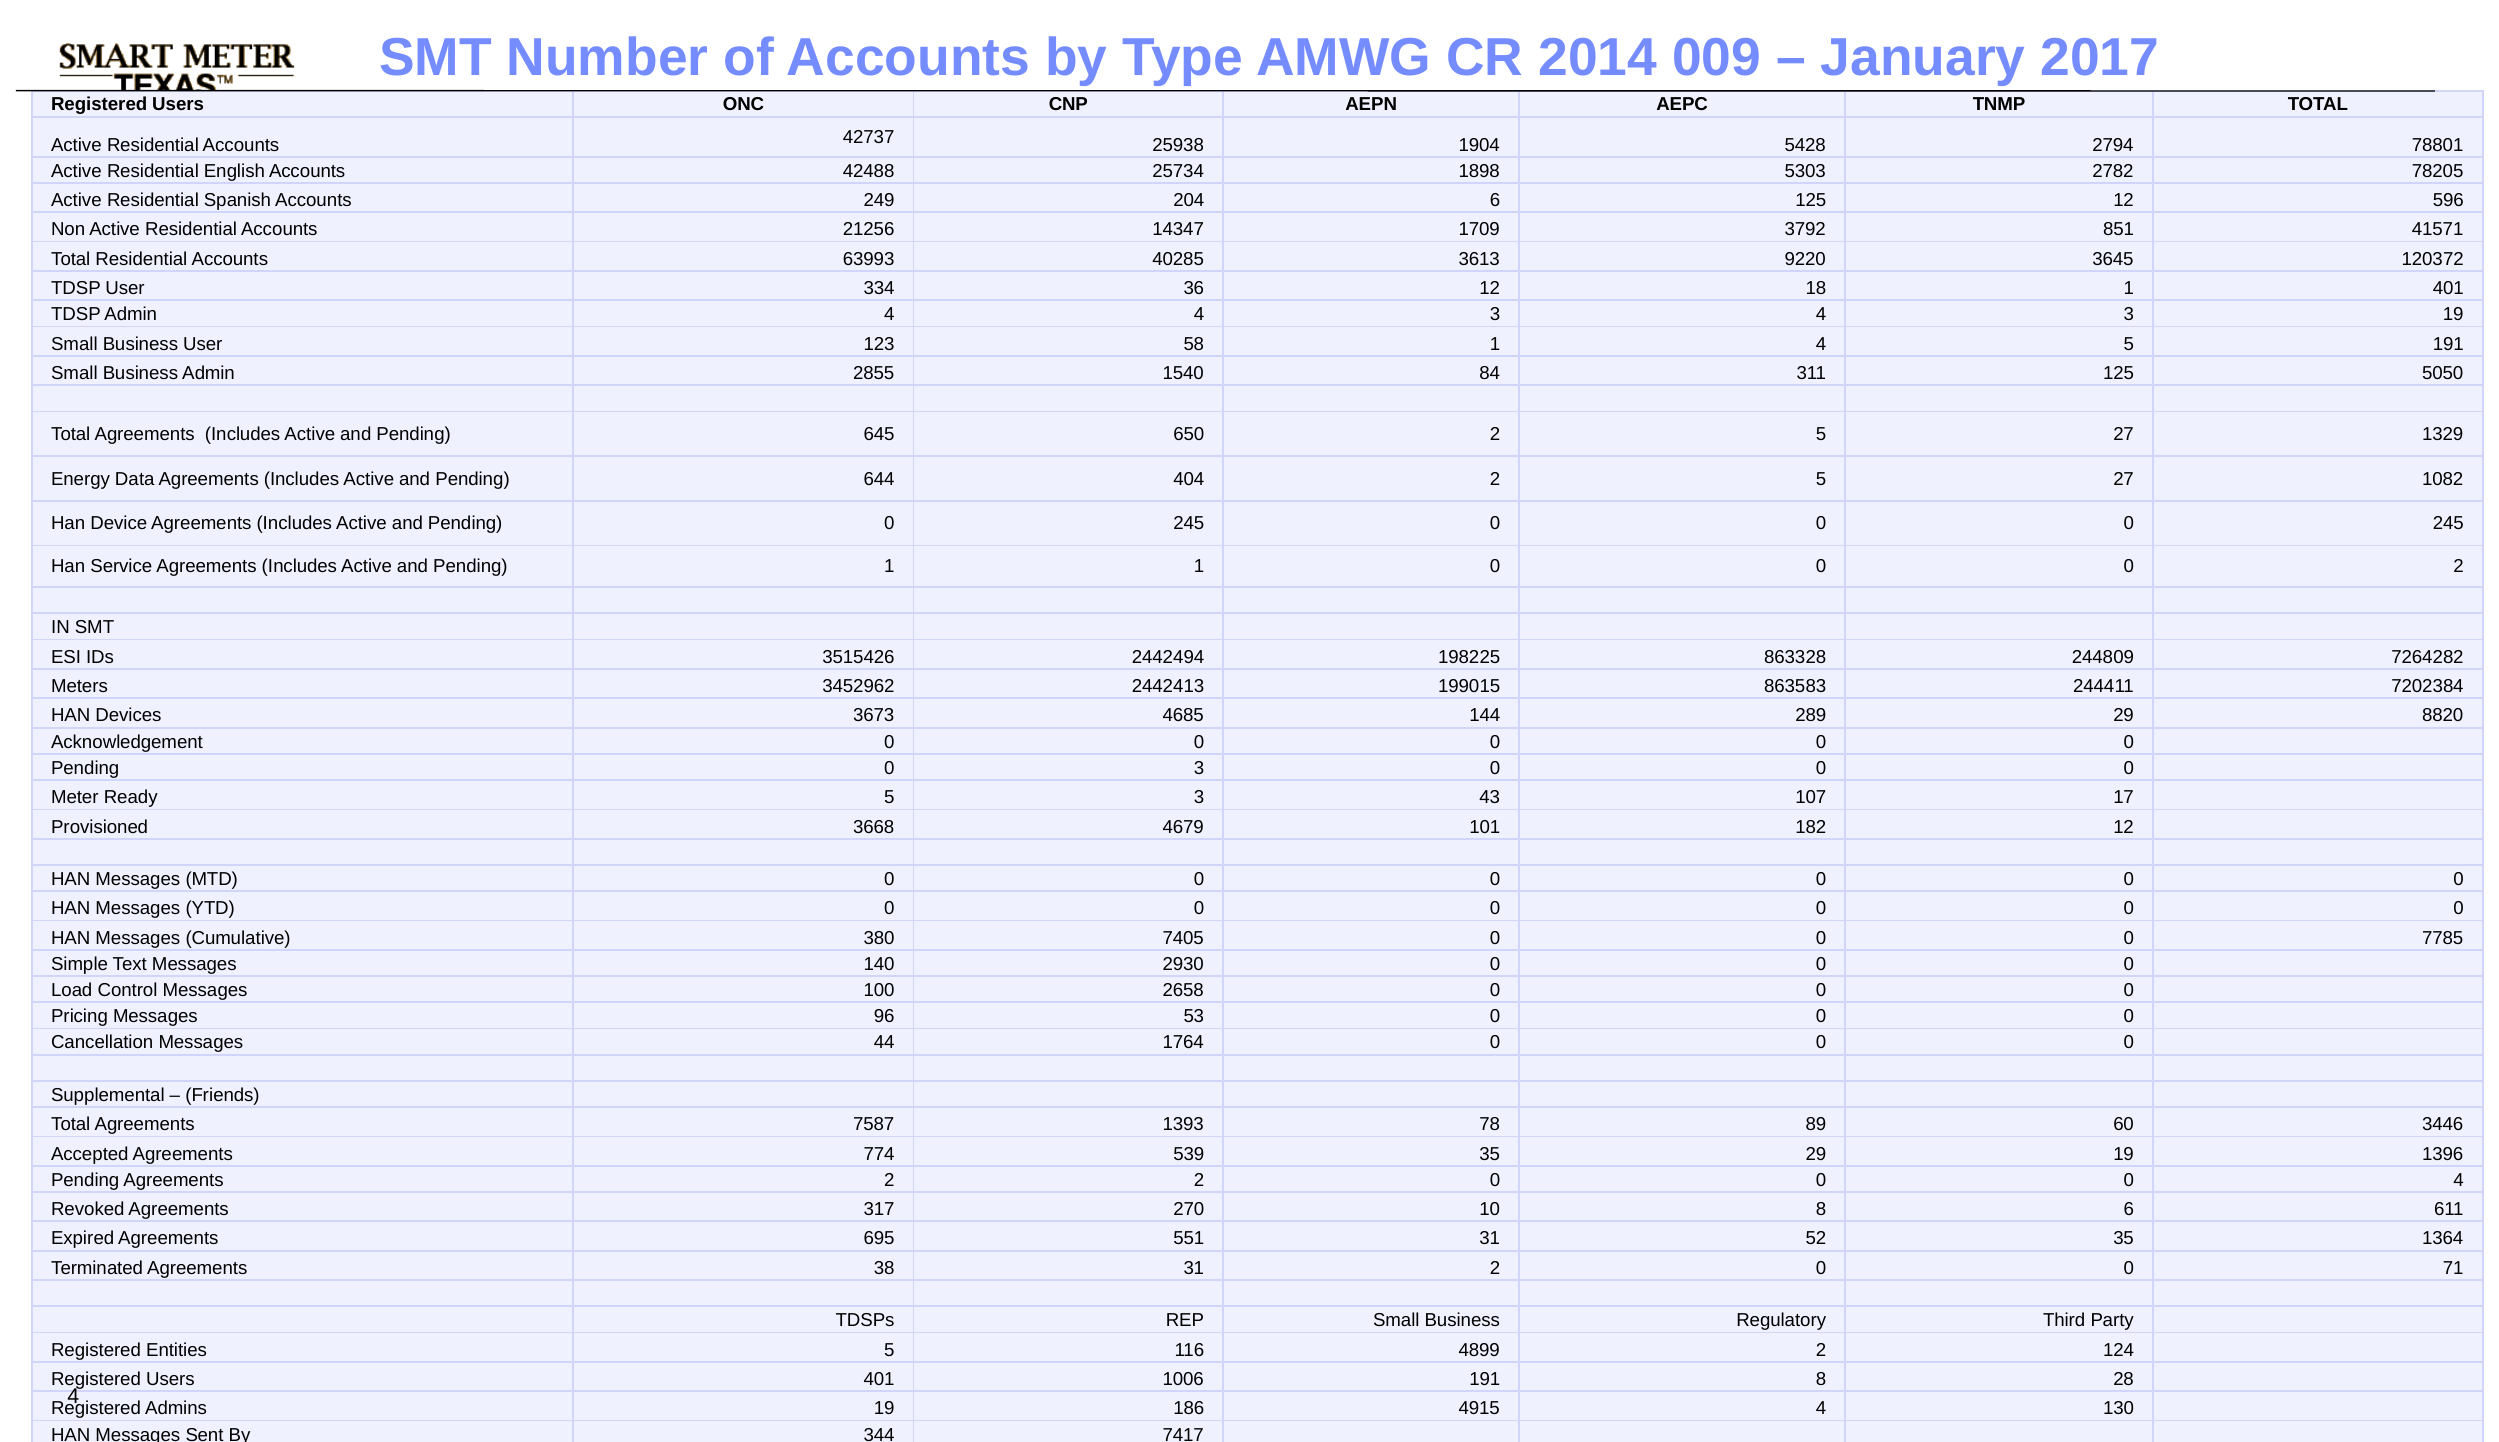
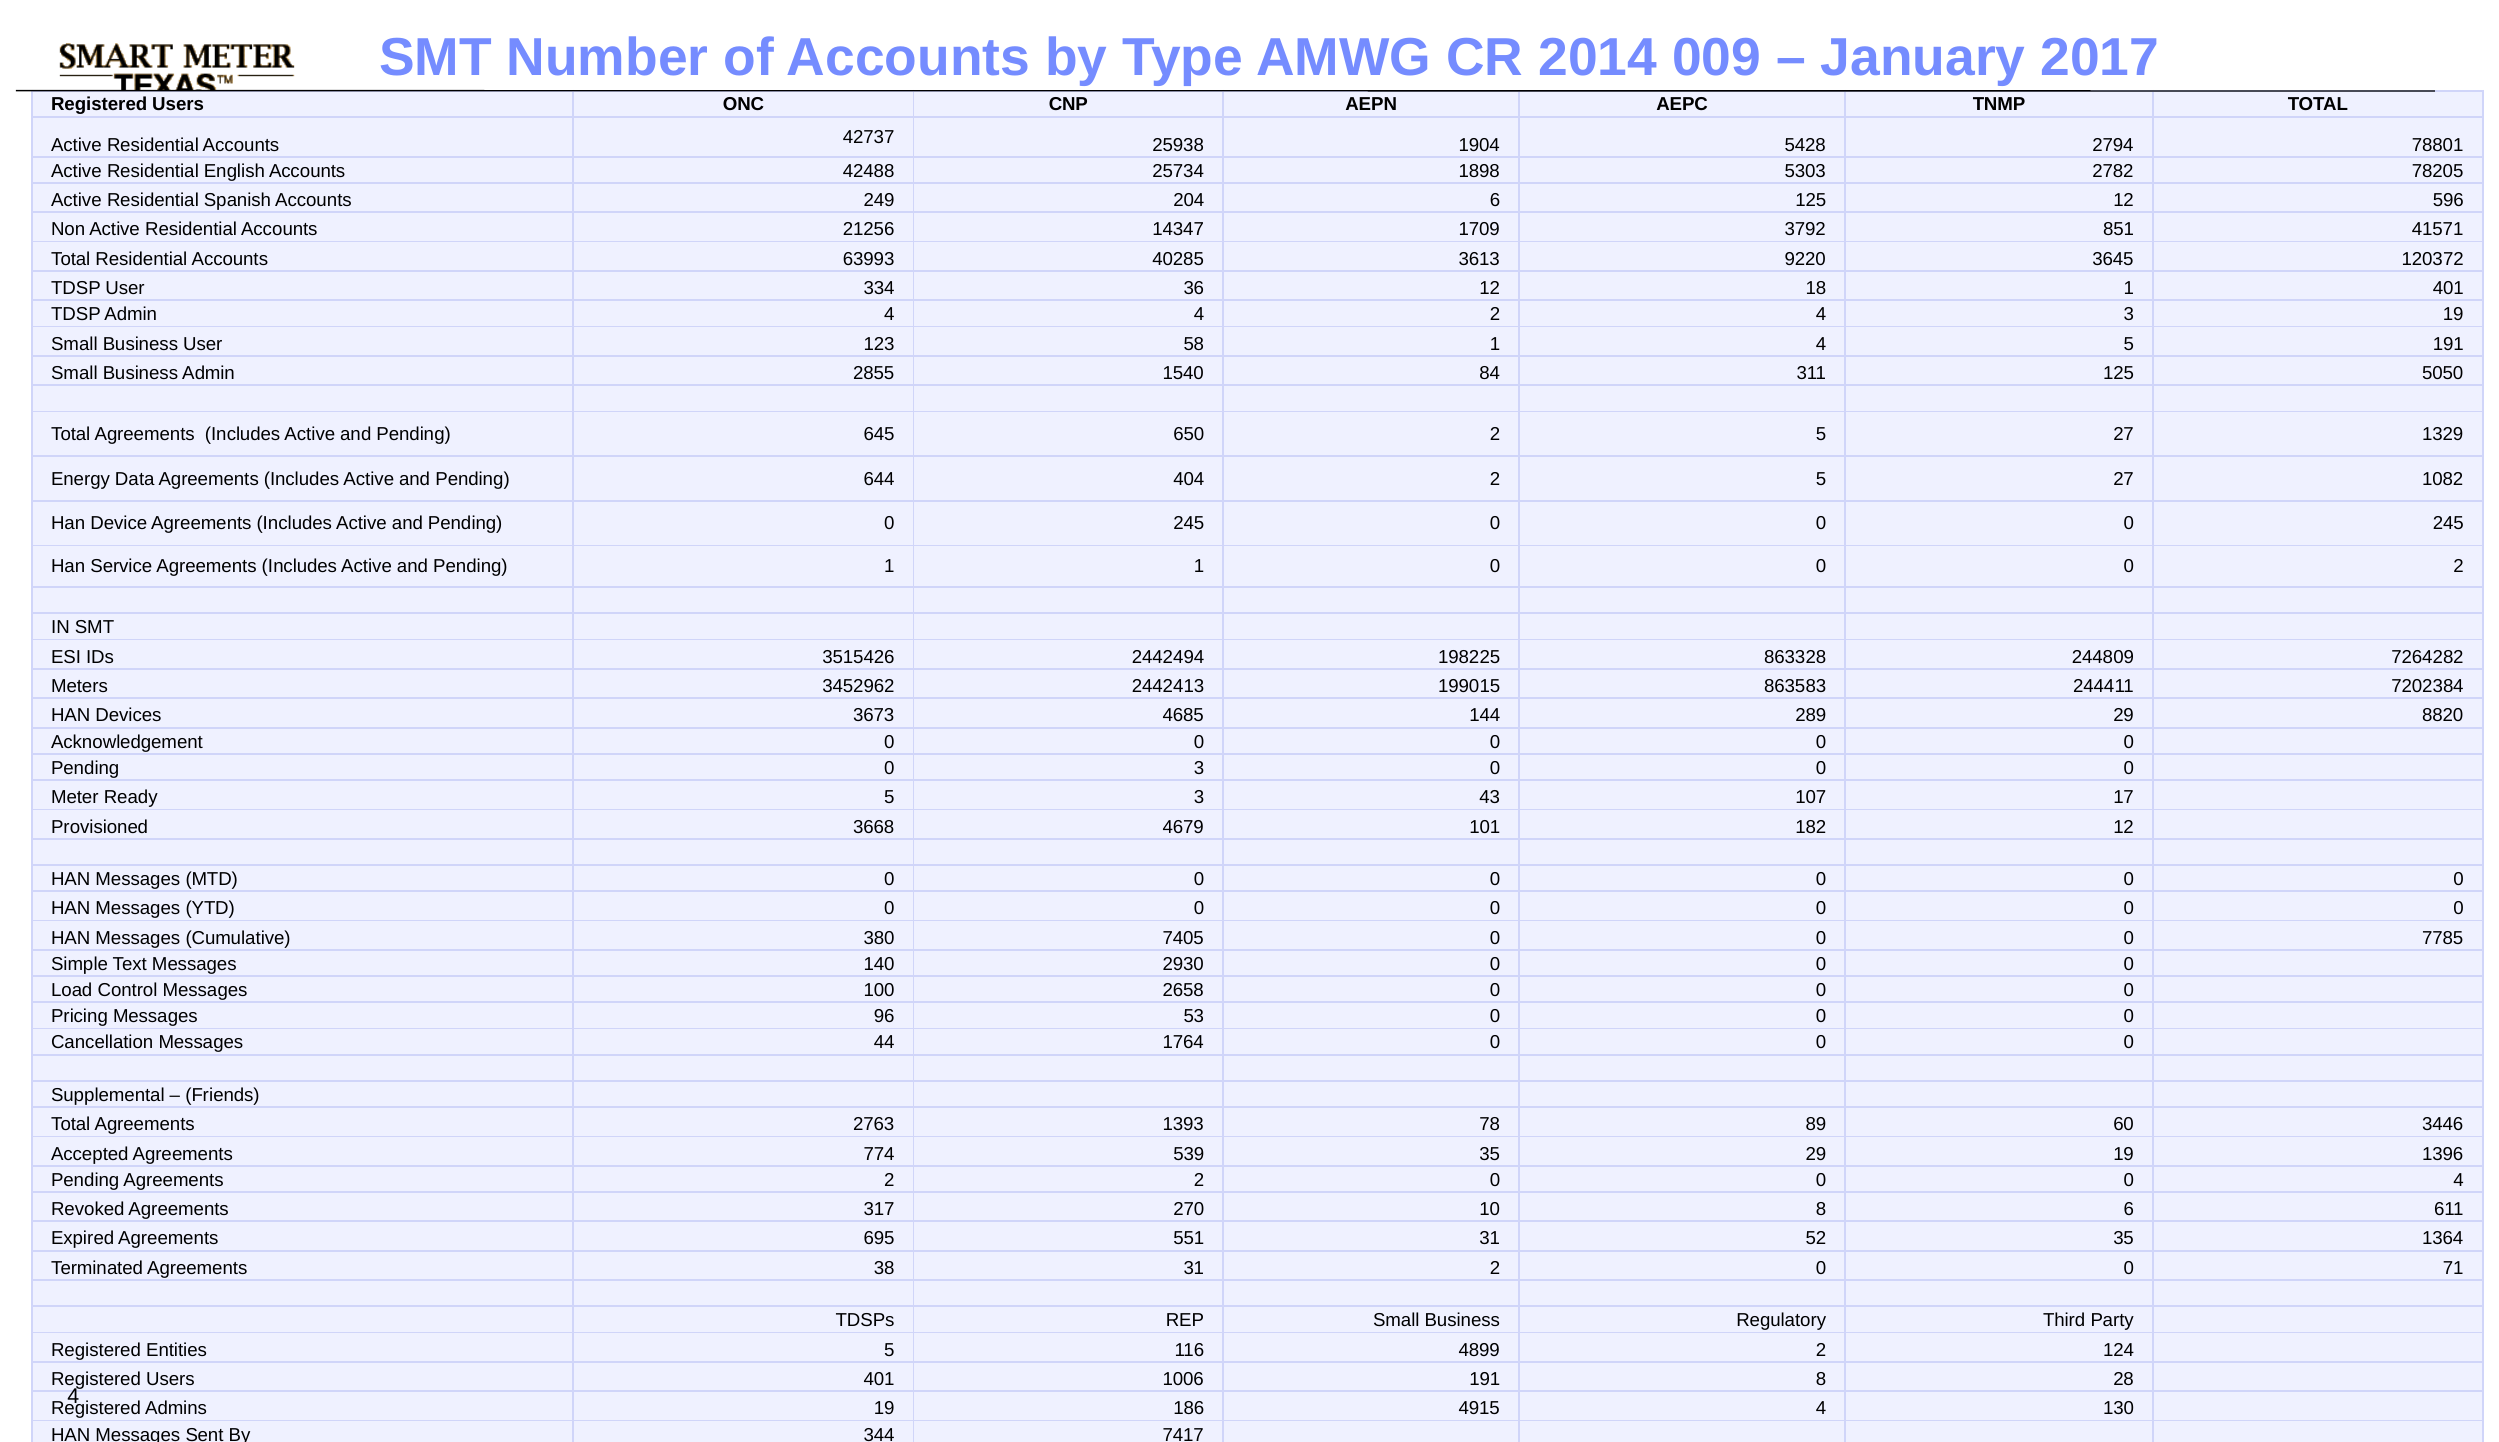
4 4 3: 3 -> 2 (1495, 314)
7587: 7587 -> 2763 (874, 1124)
